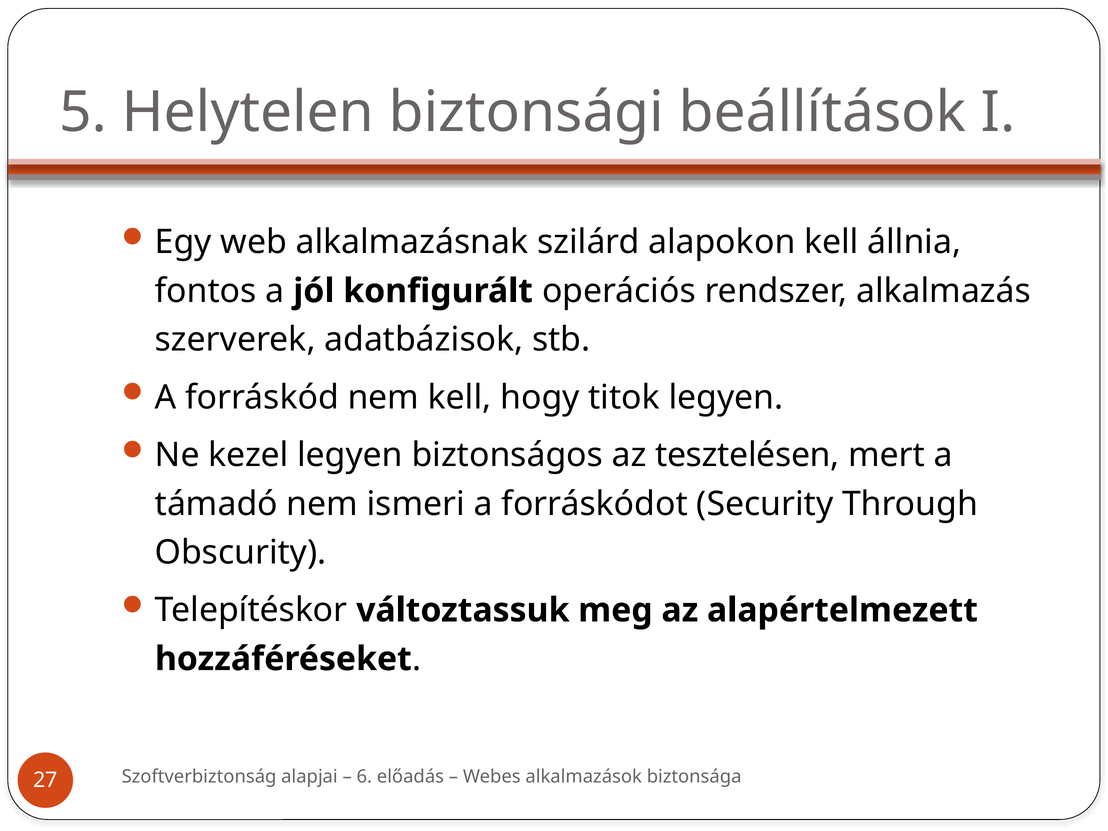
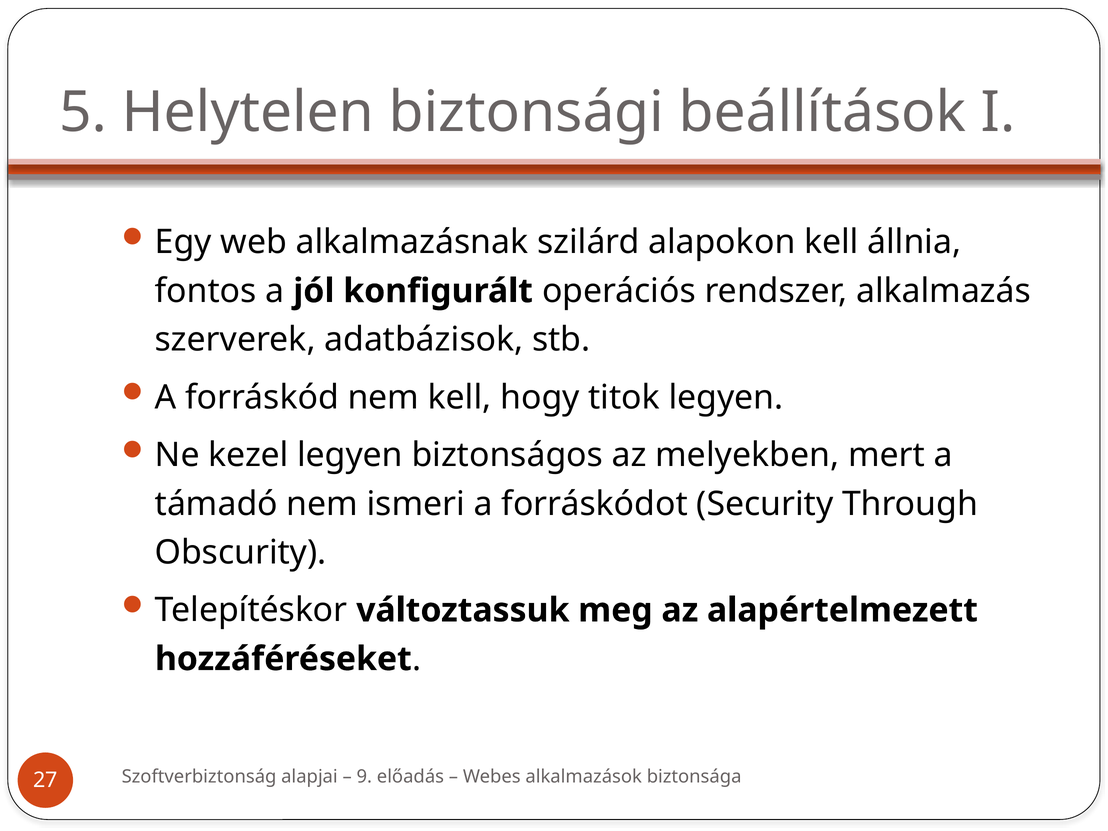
tesztelésen: tesztelésen -> melyekben (747, 455)
6: 6 -> 9 (364, 777)
